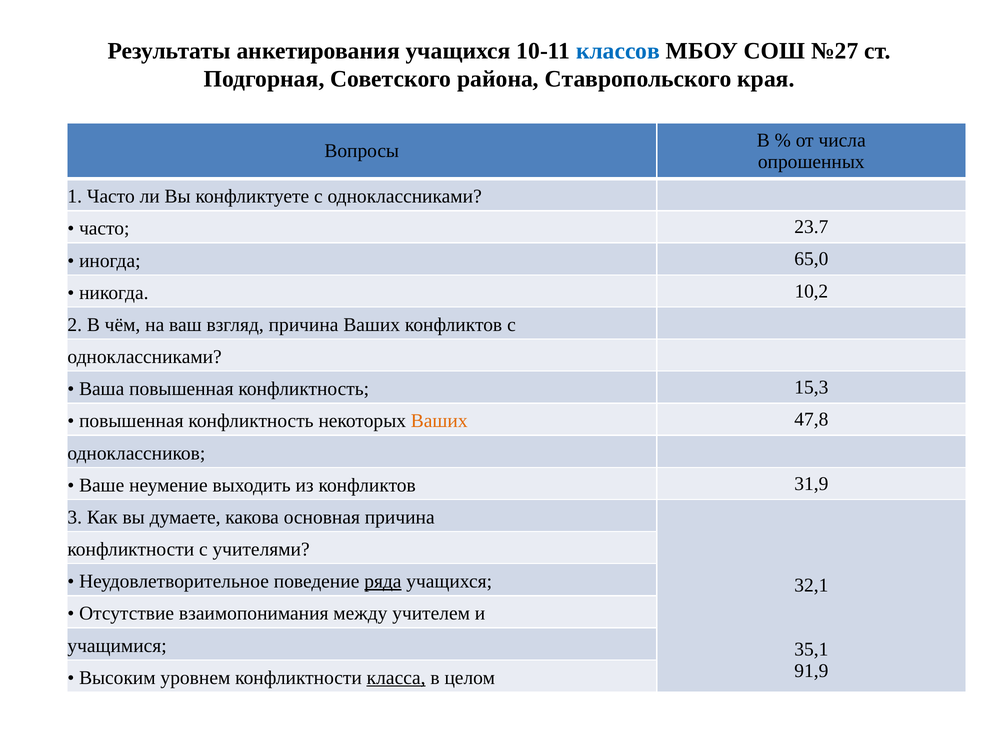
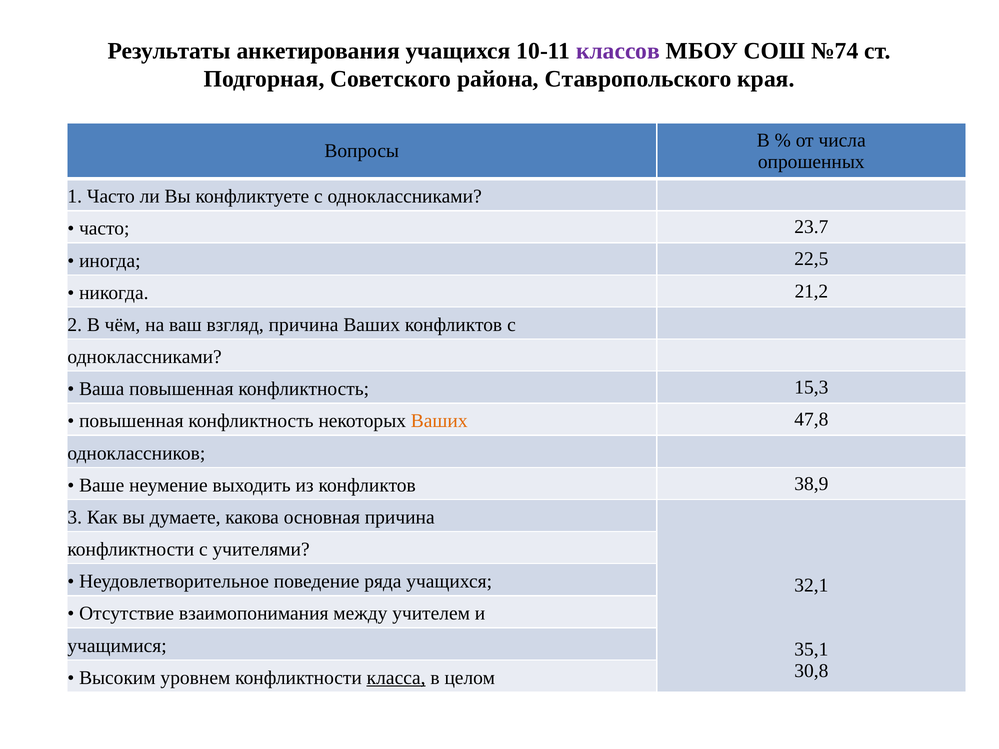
классов colour: blue -> purple (618, 51)
№27: №27 -> №74 (835, 51)
65,0: 65,0 -> 22,5 (811, 259)
10,2: 10,2 -> 21,2 (811, 291)
31,9: 31,9 -> 38,9 (811, 484)
ряда underline: present -> none (383, 582)
91,9: 91,9 -> 30,8 (811, 671)
